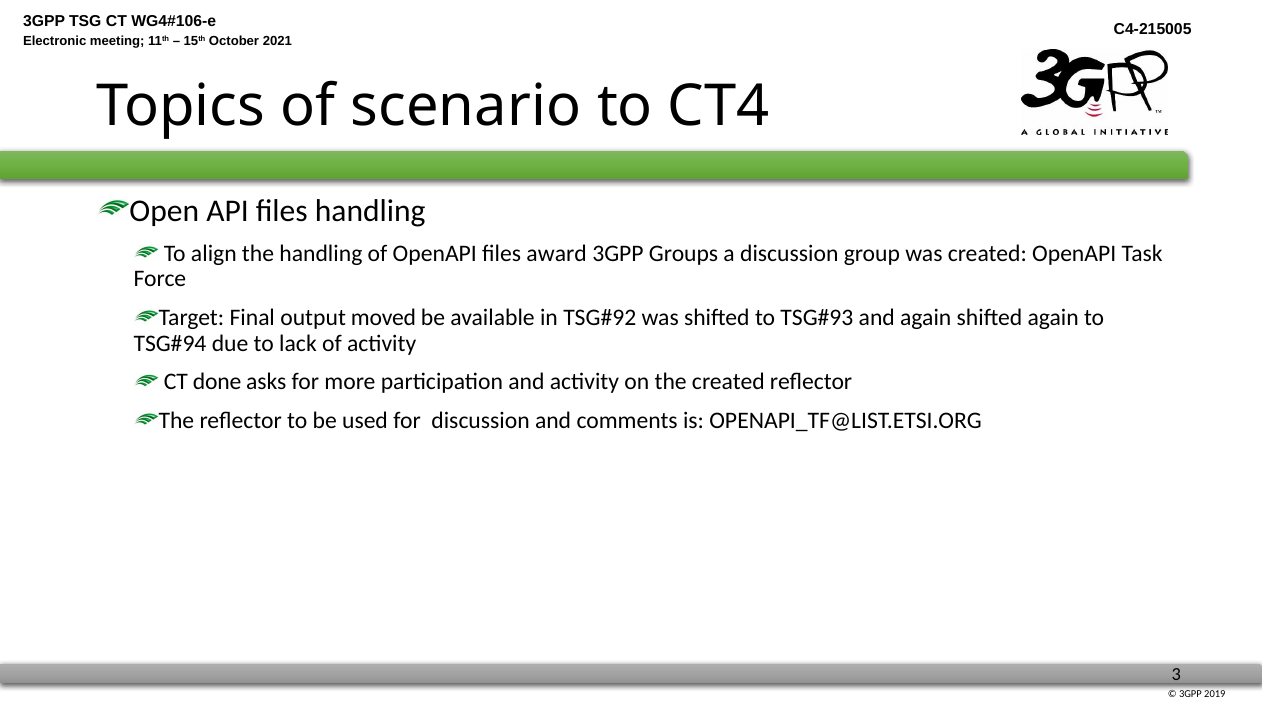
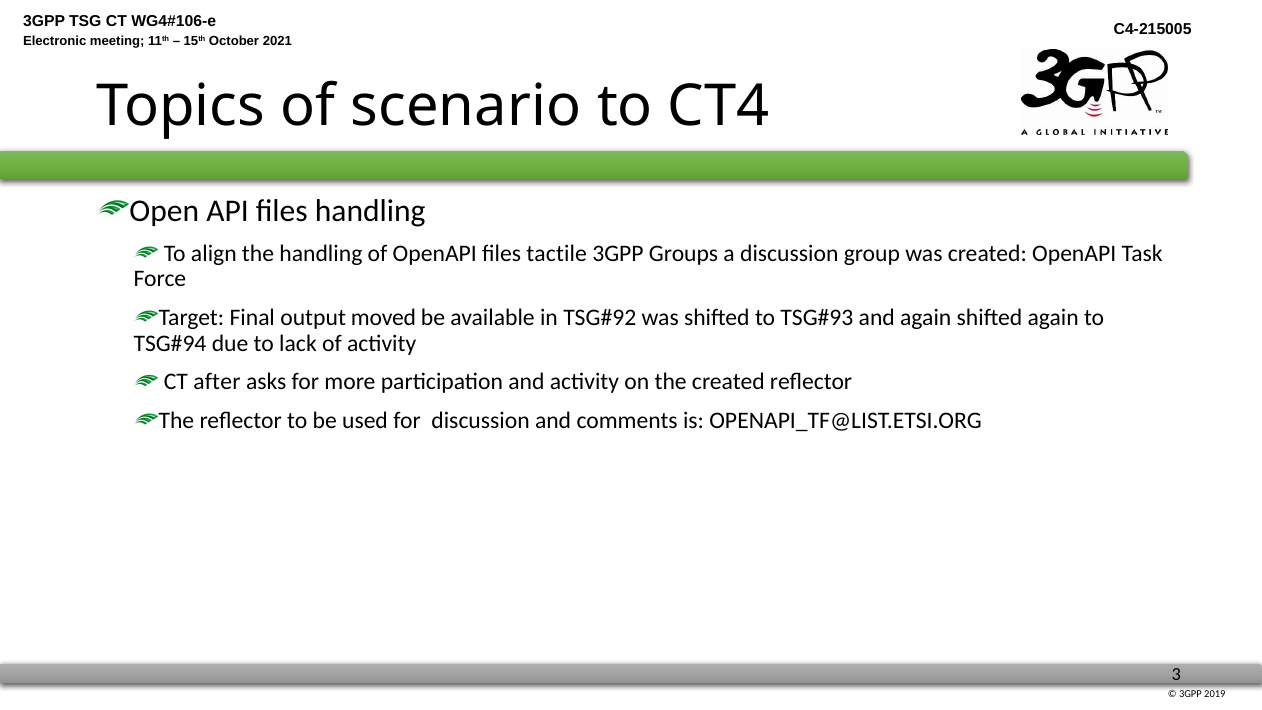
award: award -> tactile (557, 254)
done: done -> after (217, 382)
